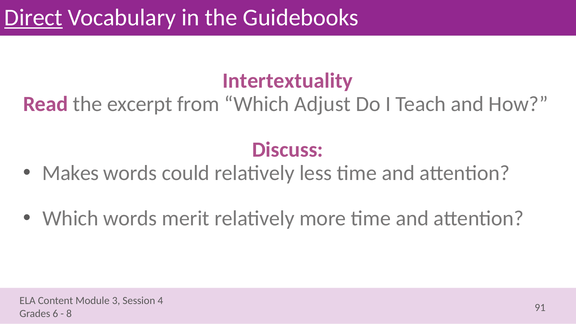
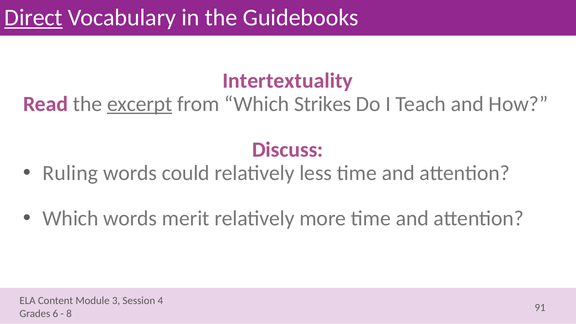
excerpt underline: none -> present (140, 104)
Adjust: Adjust -> Strikes (323, 104)
Makes: Makes -> Ruling (70, 173)
